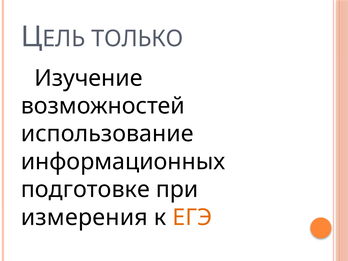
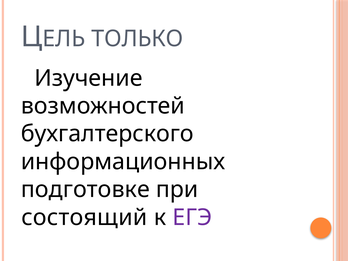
использование: использование -> бухгалтерского (107, 134)
измерения: измерения -> состоящий (84, 217)
ЕГЭ colour: orange -> purple (192, 217)
